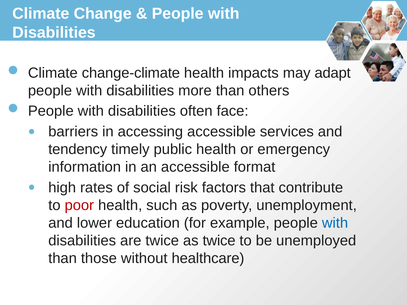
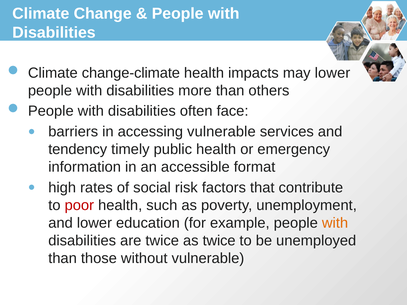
may adapt: adapt -> lower (332, 73)
accessing accessible: accessible -> vulnerable (221, 132)
with colour: blue -> orange (335, 223)
without healthcare: healthcare -> vulnerable (208, 258)
